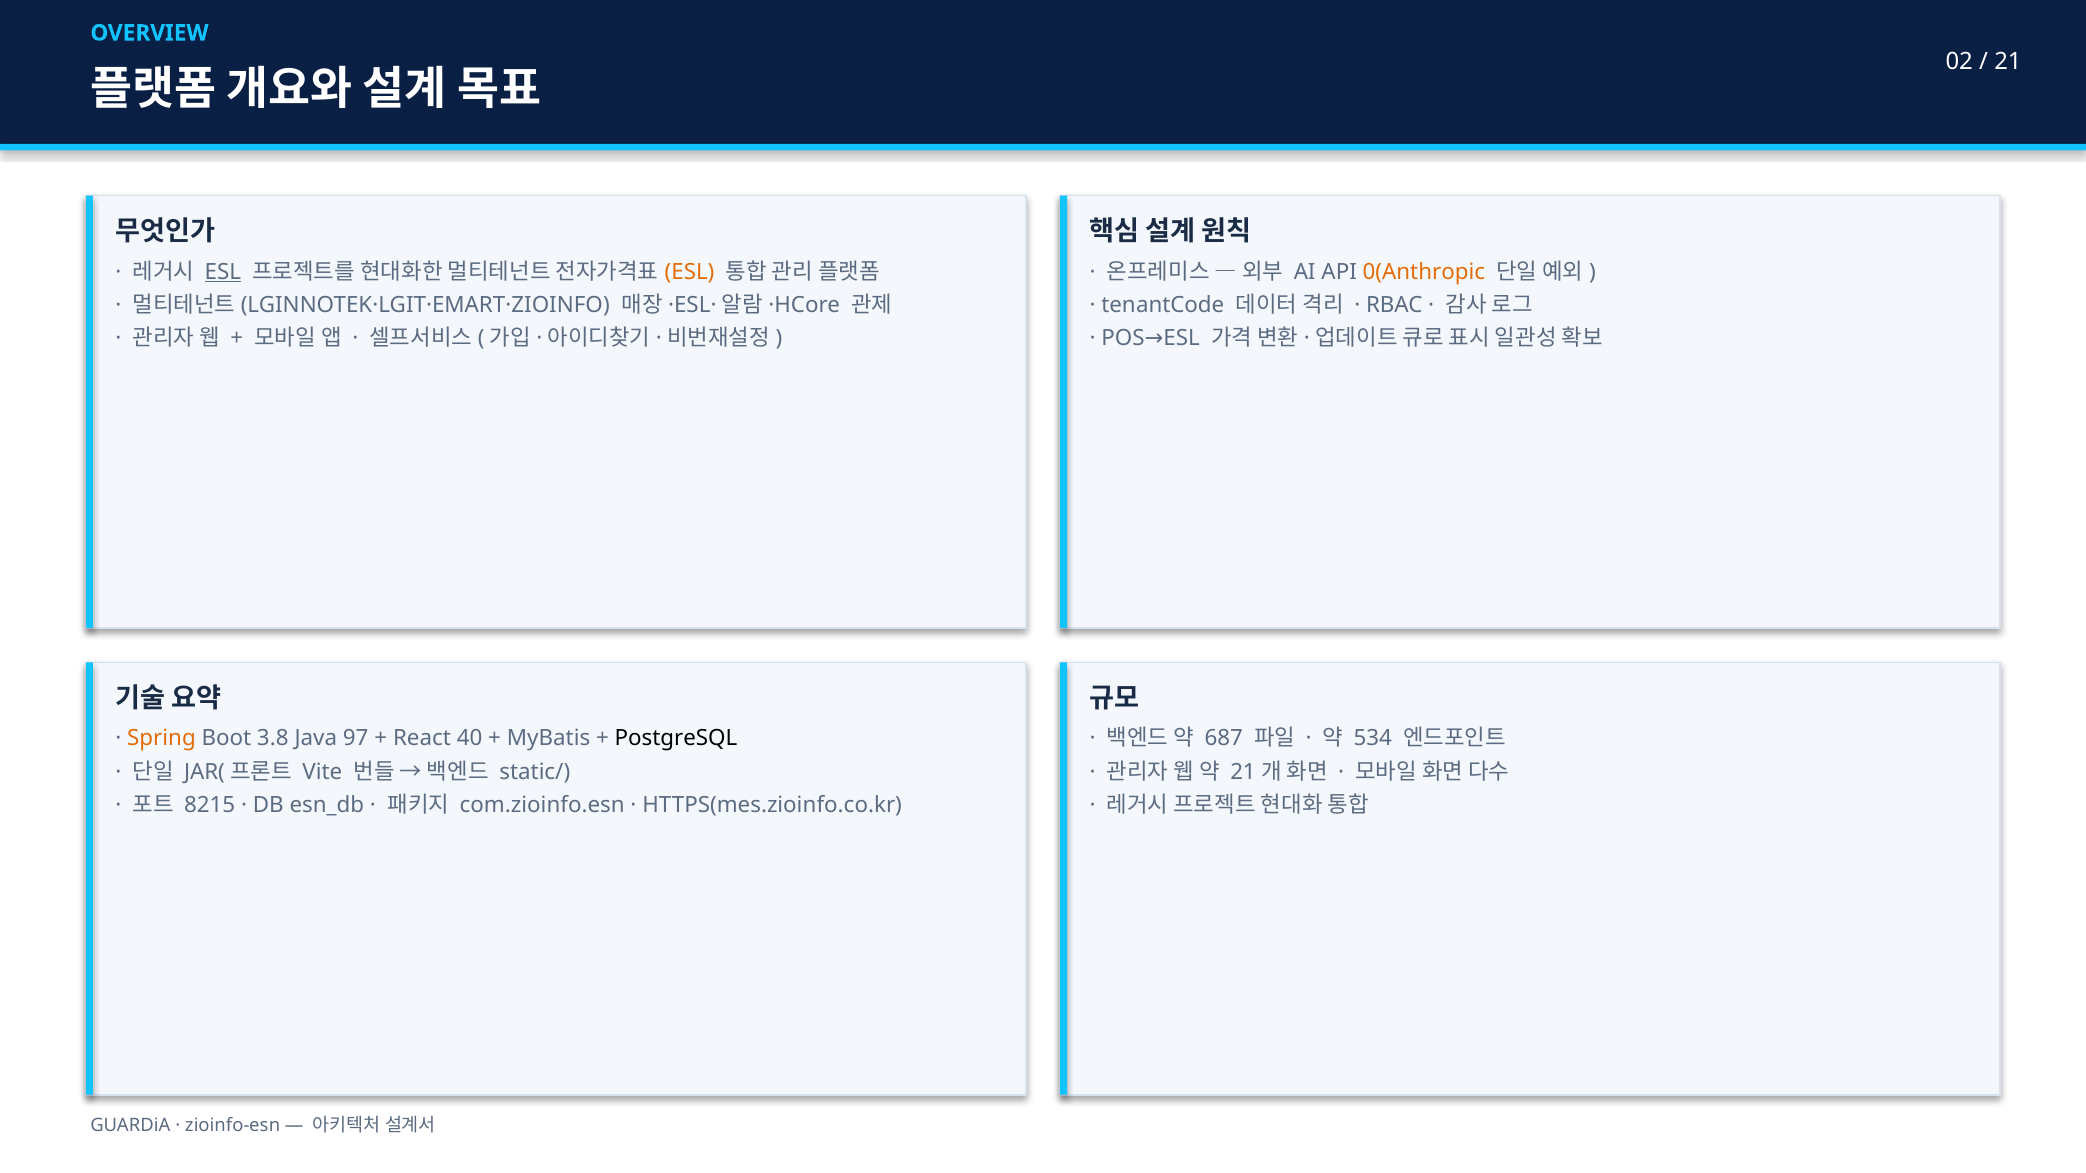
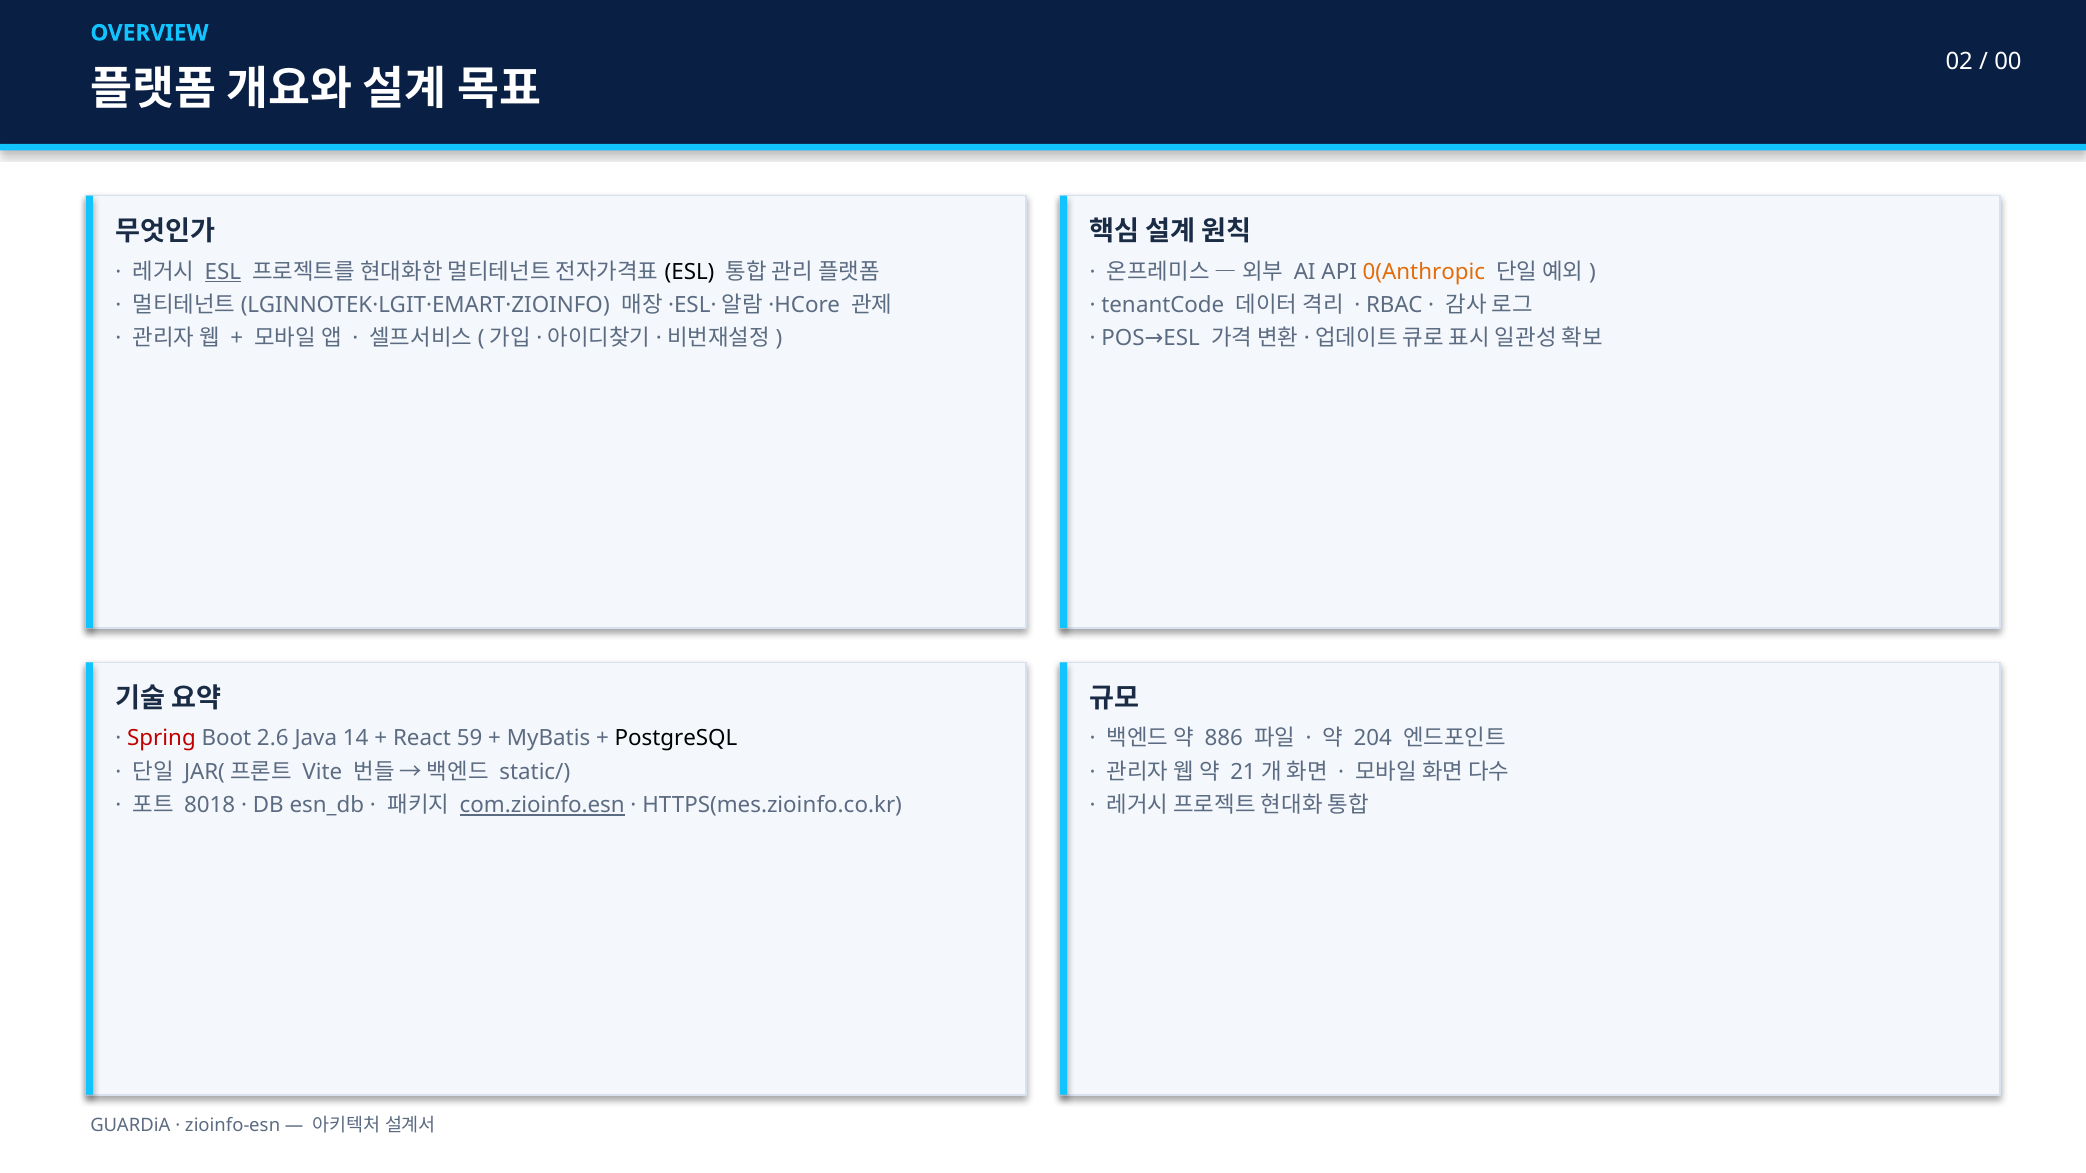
21: 21 -> 00 (2008, 62)
ESL colour: orange -> black (690, 272)
Spring colour: orange -> red (162, 739)
3.8: 3.8 -> 2.6 (273, 739)
97: 97 -> 14 (356, 739)
40: 40 -> 59 (470, 739)
687: 687 -> 886 (1224, 739)
534: 534 -> 204 (1373, 739)
8215: 8215 -> 8018 (210, 806)
com.zioinfo.esn underline: none -> present (542, 806)
